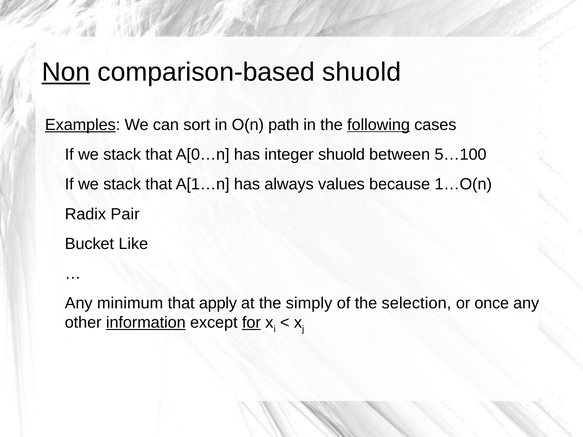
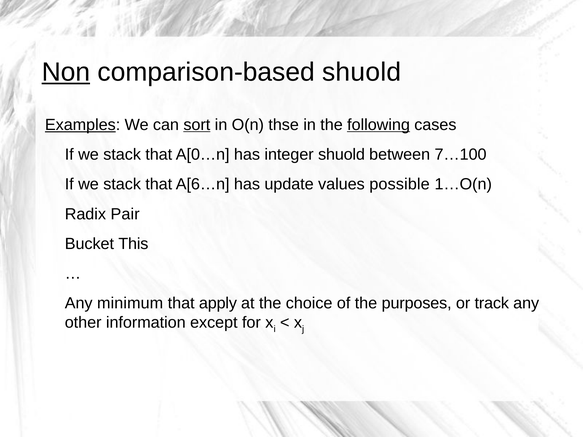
sort underline: none -> present (197, 125)
path: path -> thse (284, 125)
5…100: 5…100 -> 7…100 (461, 155)
A[1…n: A[1…n -> A[6…n (203, 184)
always: always -> update (289, 184)
because: because -> possible (400, 184)
Like: Like -> This (133, 244)
simply: simply -> choice (309, 303)
selection: selection -> purposes (417, 303)
once: once -> track (492, 303)
information underline: present -> none (146, 323)
for underline: present -> none (251, 323)
